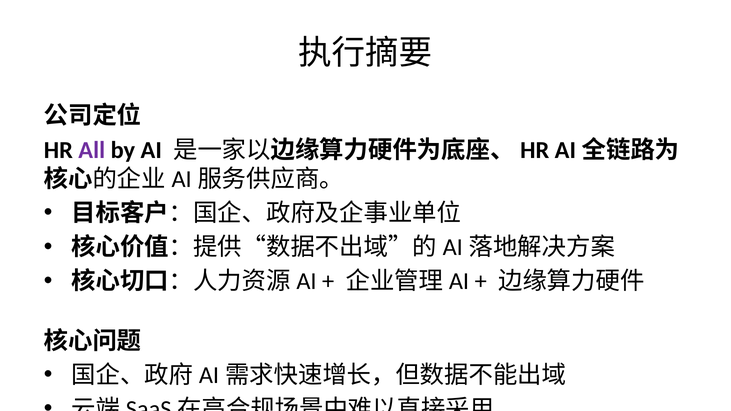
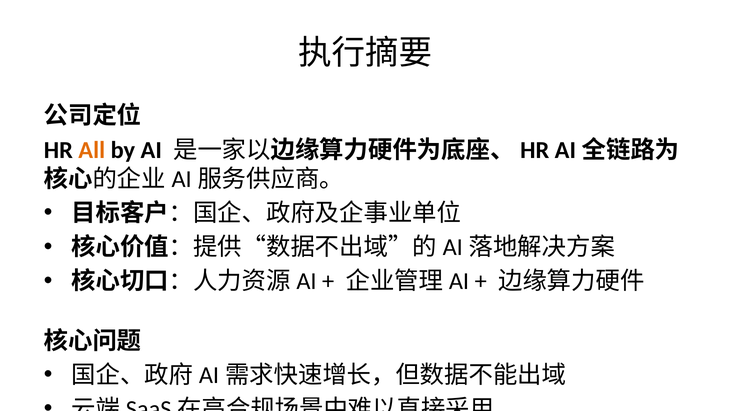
All colour: purple -> orange (92, 150)
